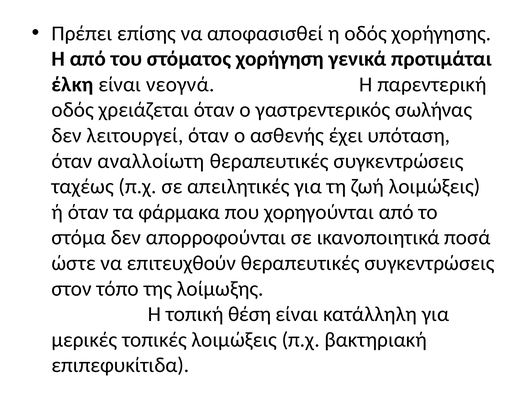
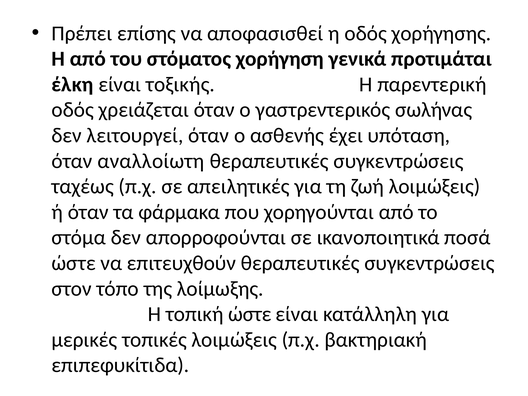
νεογνά: νεογνά -> τοξικής (180, 84)
τοπική θέση: θέση -> ώστε (250, 314)
